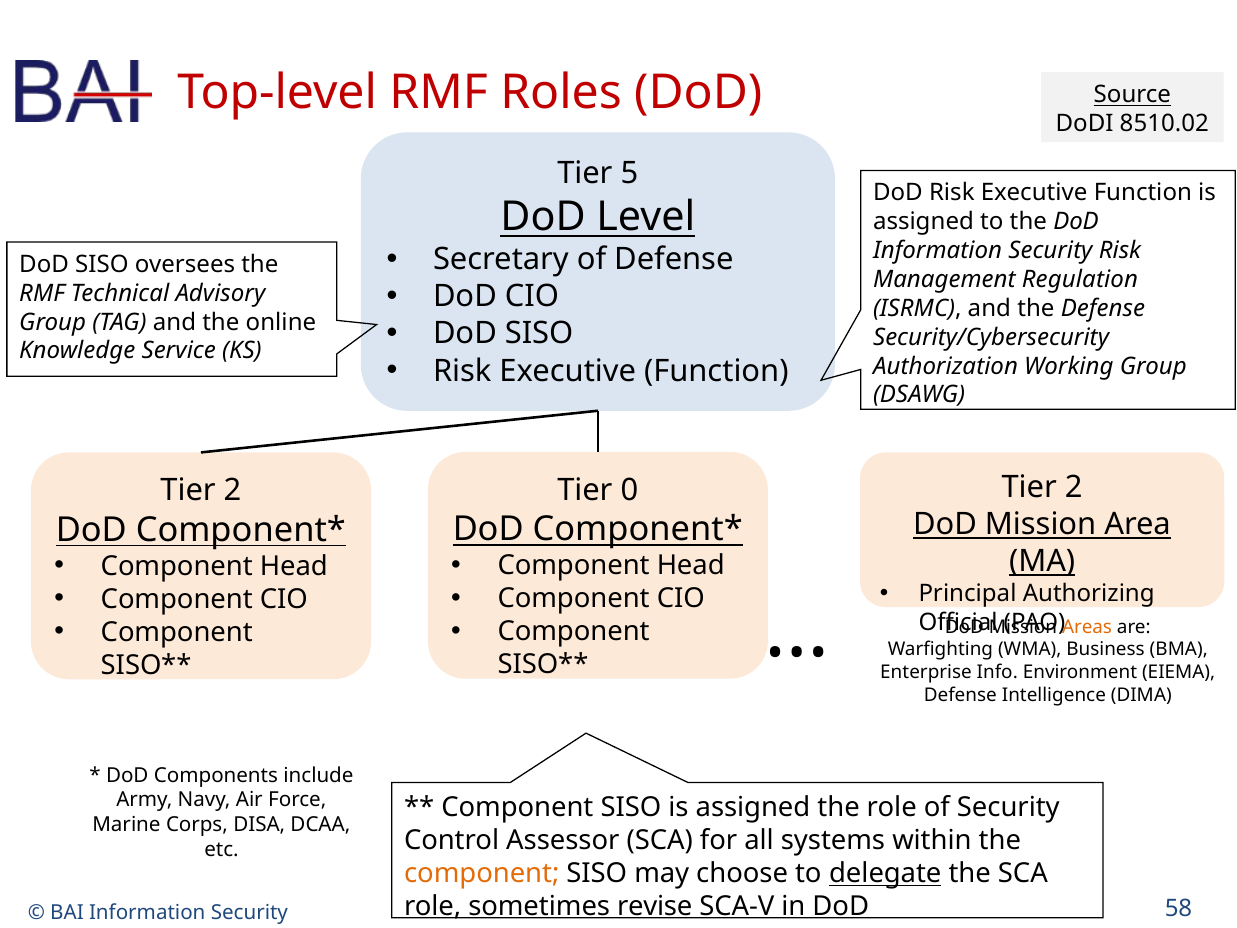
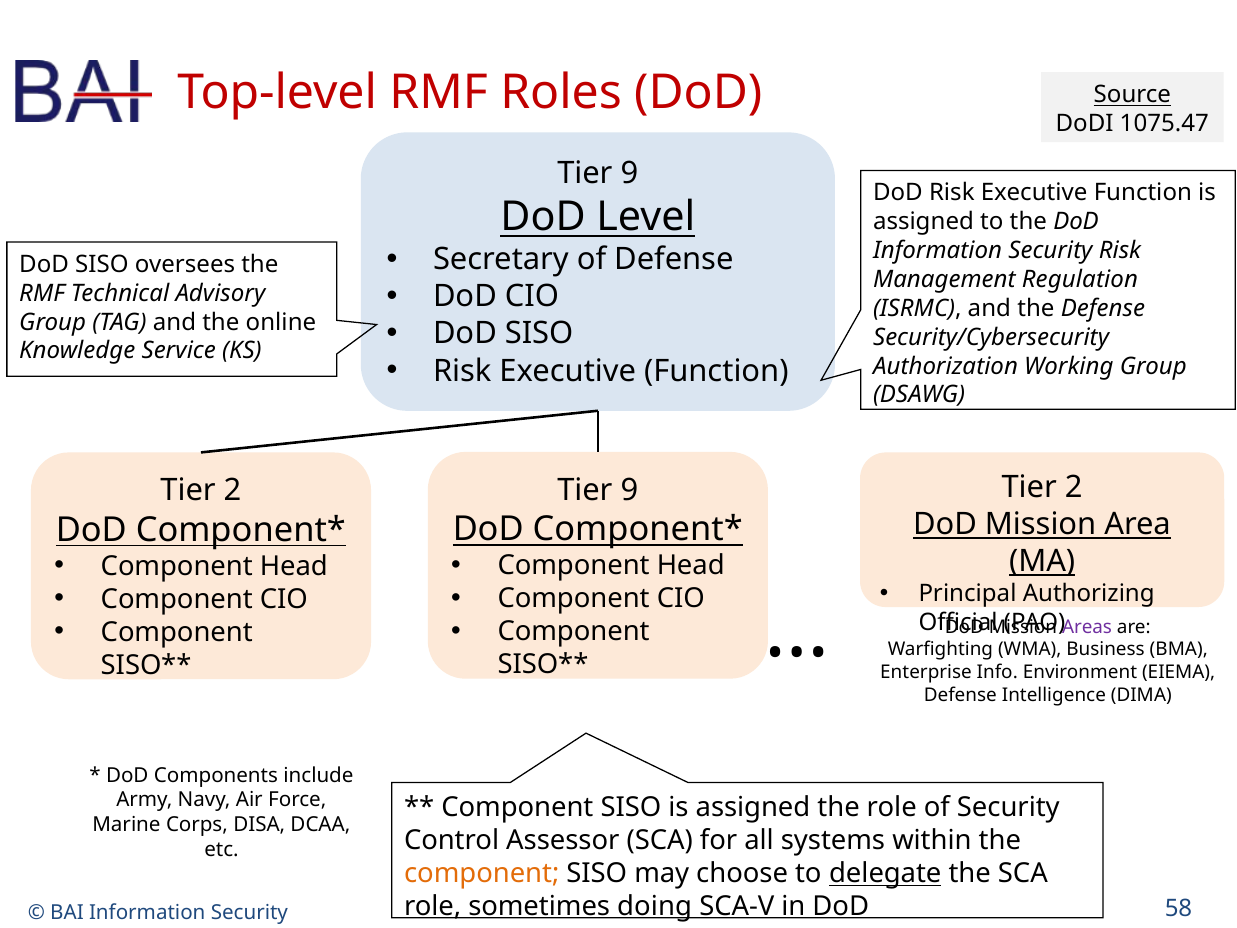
8510.02: 8510.02 -> 1075.47 (1164, 123)
5: 5 -> 9 (629, 173)
0: 0 -> 9 (629, 490)
Areas colour: orange -> purple (1087, 627)
revise: revise -> doing (655, 906)
